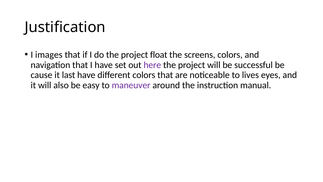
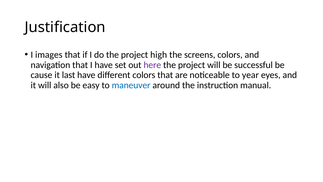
float: float -> high (159, 55)
lives: lives -> year (250, 75)
maneuver colour: purple -> blue (131, 85)
